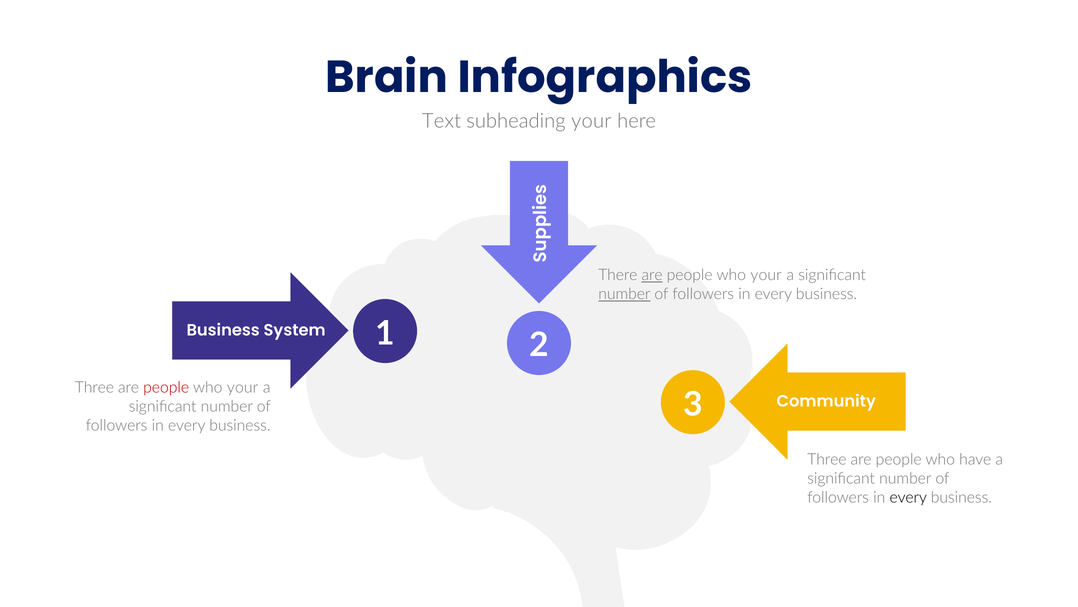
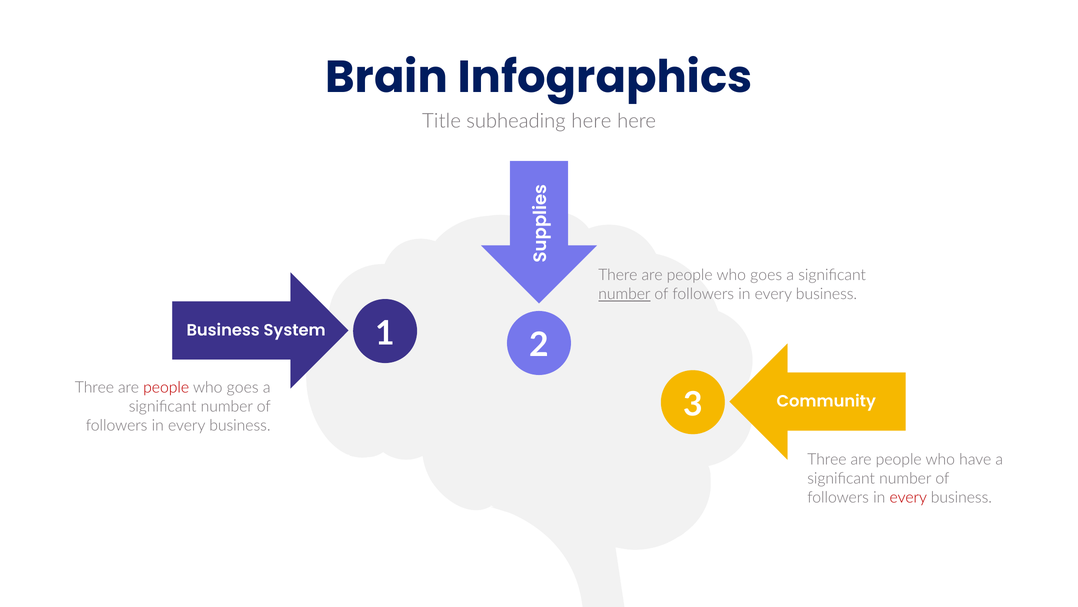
Text: Text -> Title (441, 121)
subheading your: your -> here (591, 121)
are underline: present -> none (652, 275)
your: your -> goes (766, 275)
your: your -> goes (243, 387)
every colour: black -> red (908, 497)
